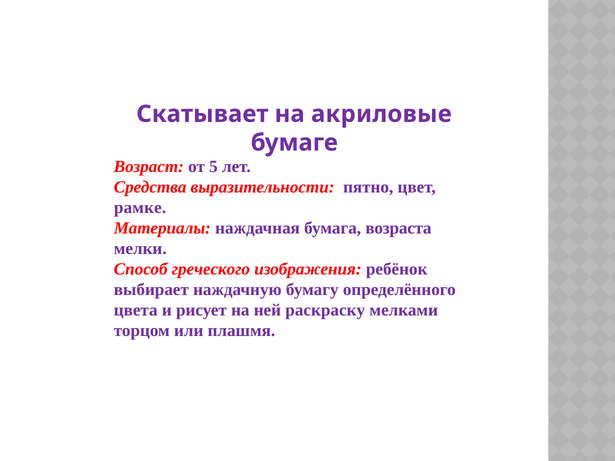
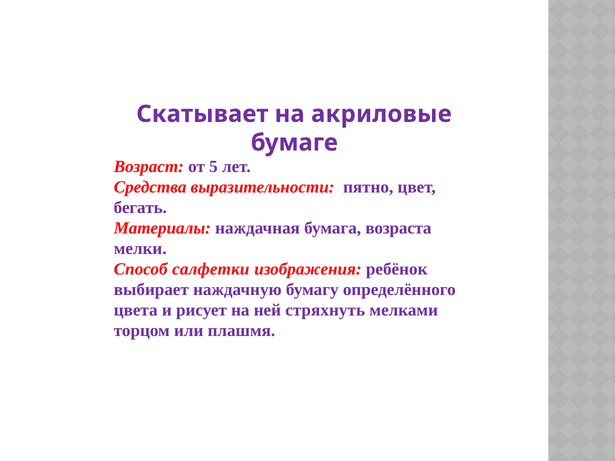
рамке: рамке -> бегать (140, 208)
греческого: греческого -> салфетки (211, 269)
раскраску: раскраску -> стряхнуть (325, 310)
